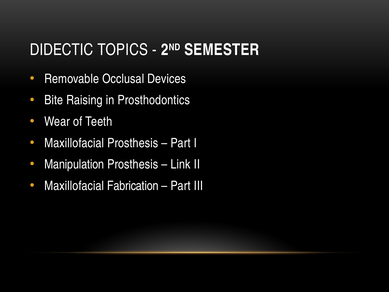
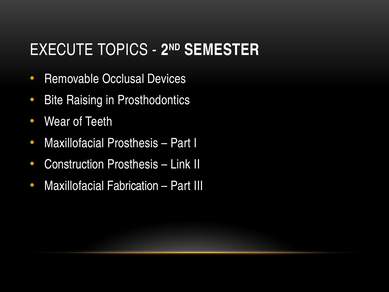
DIDECTIC: DIDECTIC -> EXECUTE (62, 50)
Manipulation: Manipulation -> Construction (74, 164)
